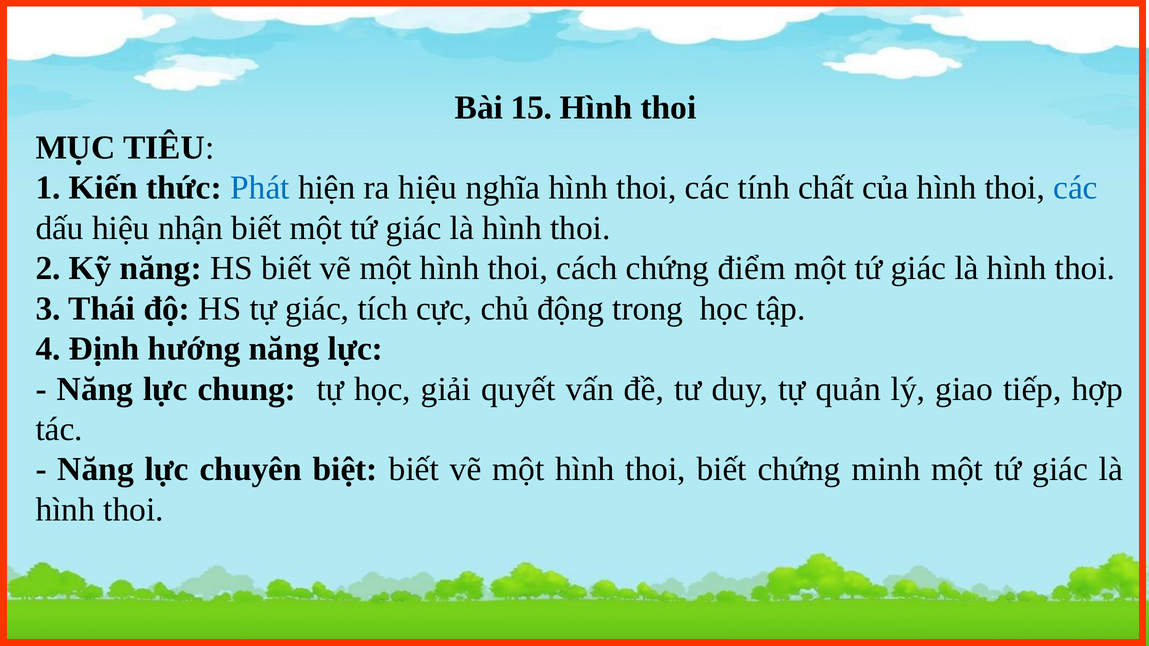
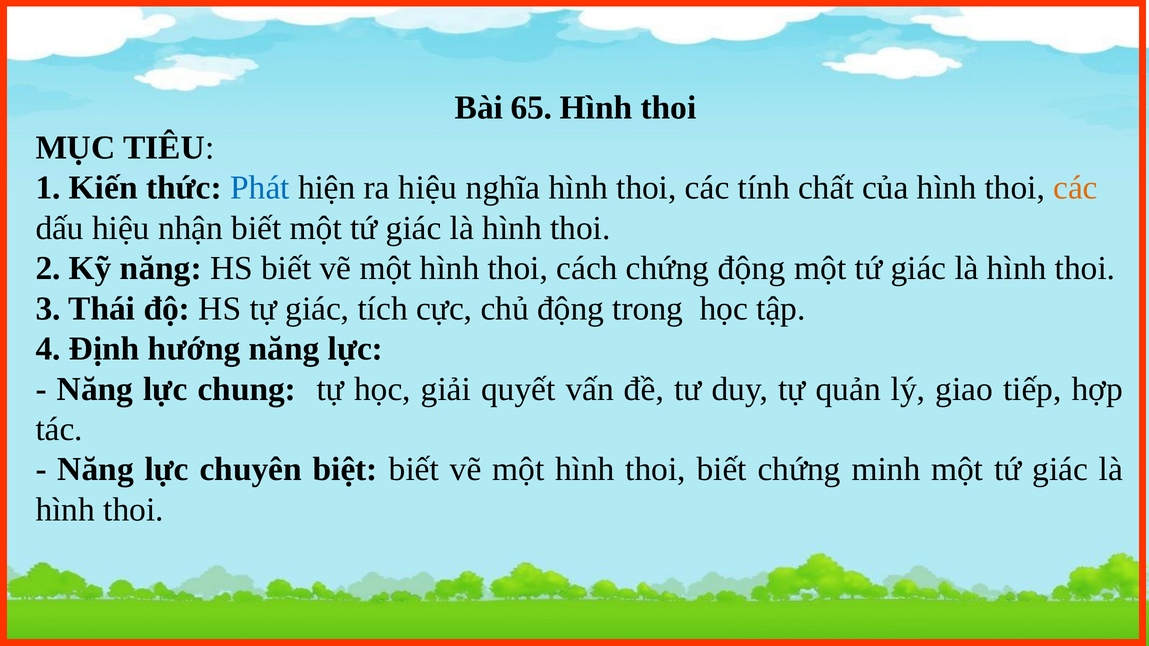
15: 15 -> 65 (532, 108)
các colour: blue -> orange (1076, 188)
chứng điểm: điểm -> động (752, 268)
